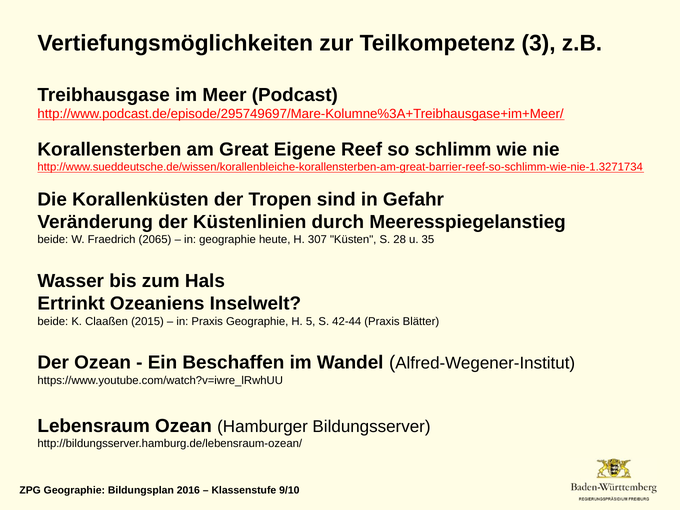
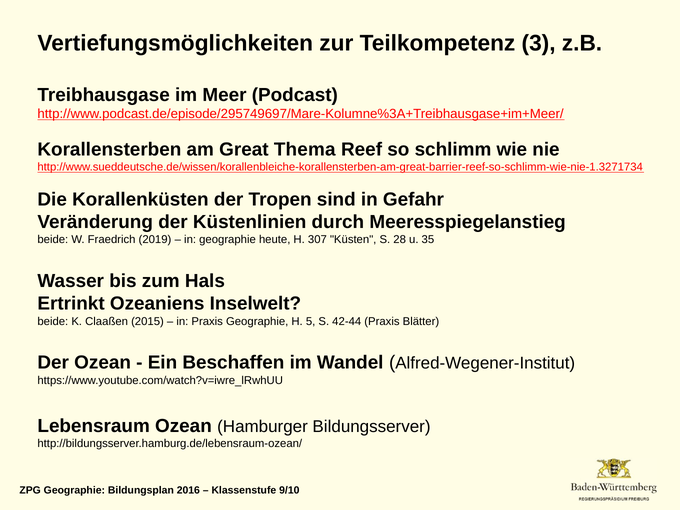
Eigene: Eigene -> Thema (305, 150)
2065: 2065 -> 2019 (155, 240)
